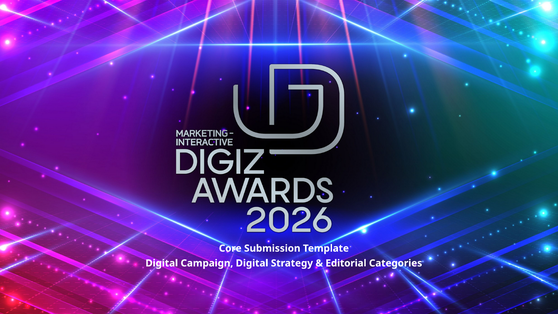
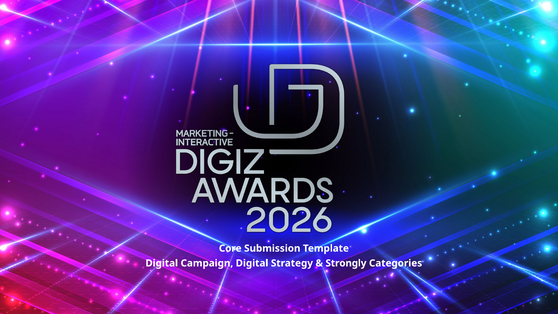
Editorial: Editorial -> Strongly (346, 263)
